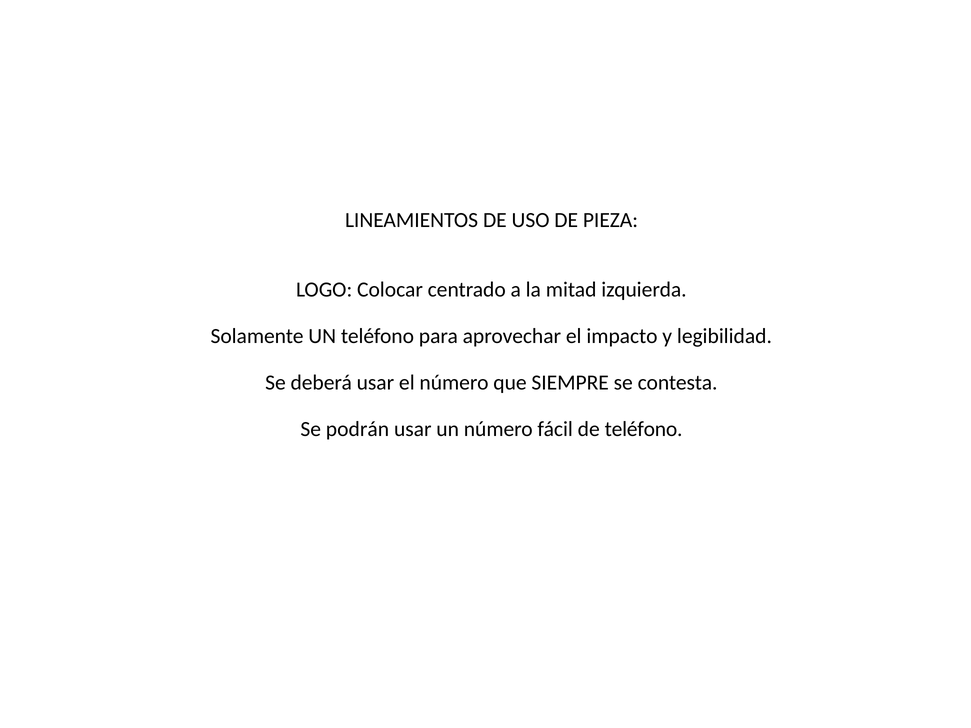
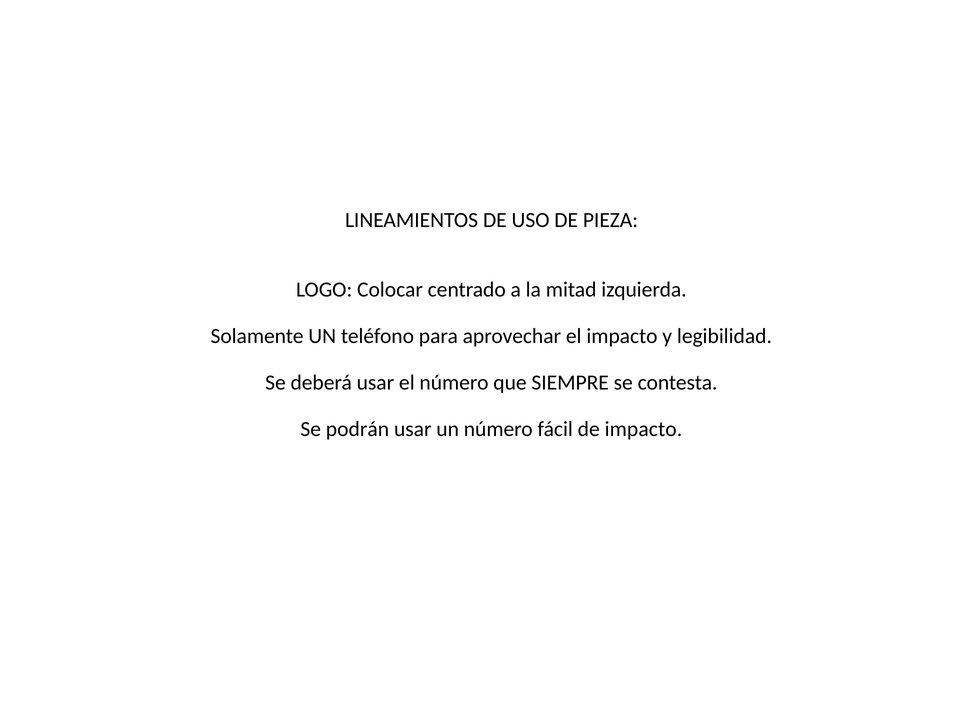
de teléfono: teléfono -> impacto (643, 430)
